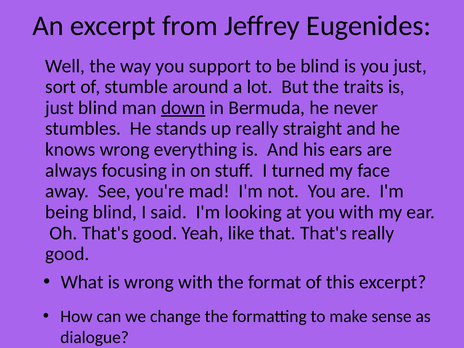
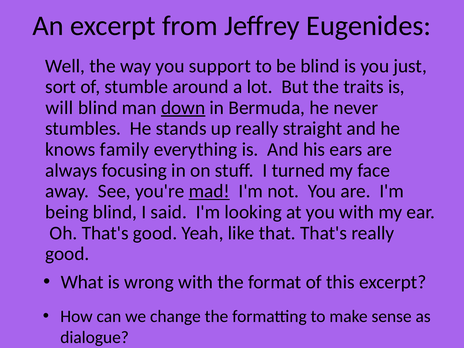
just: just -> will (59, 108)
knows wrong: wrong -> family (125, 149)
mad underline: none -> present (209, 191)
